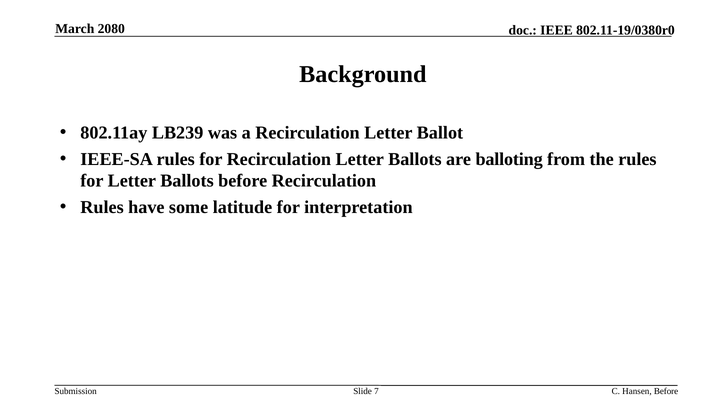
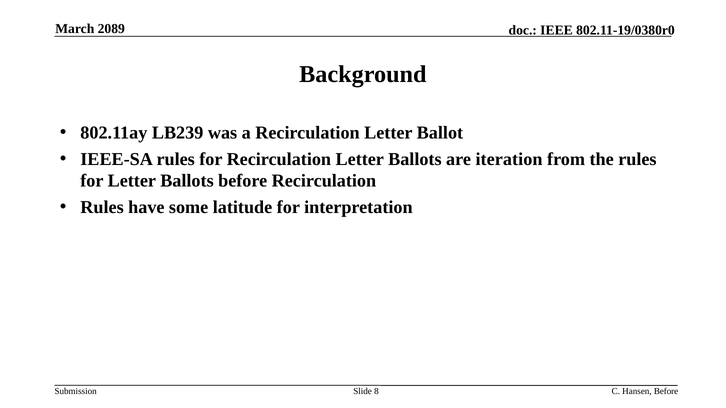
2080: 2080 -> 2089 (111, 29)
balloting: balloting -> iteration (509, 159)
7: 7 -> 8 (376, 392)
